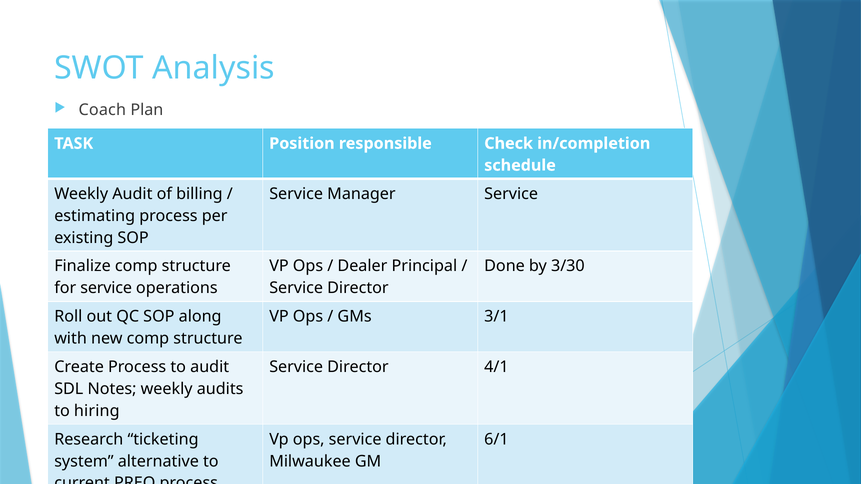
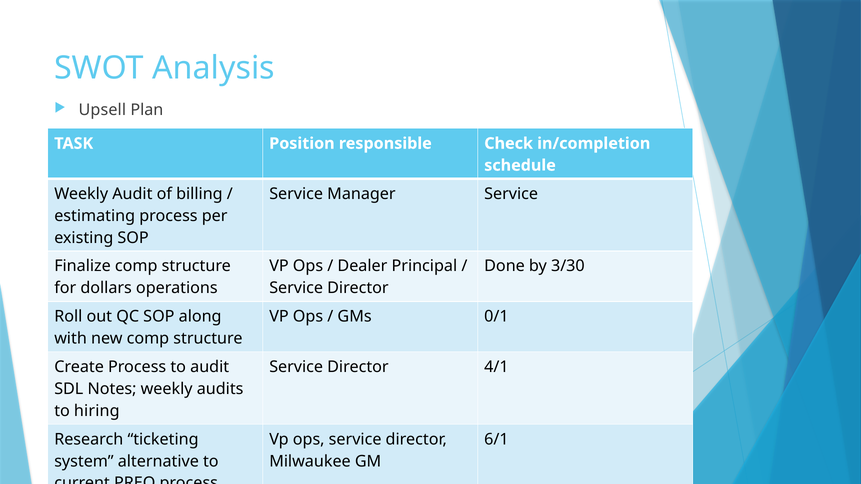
Coach: Coach -> Upsell (102, 110)
for service: service -> dollars (106, 288)
3/1: 3/1 -> 0/1 (496, 317)
